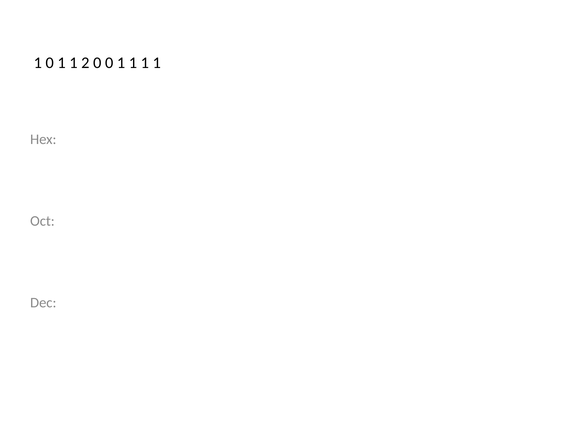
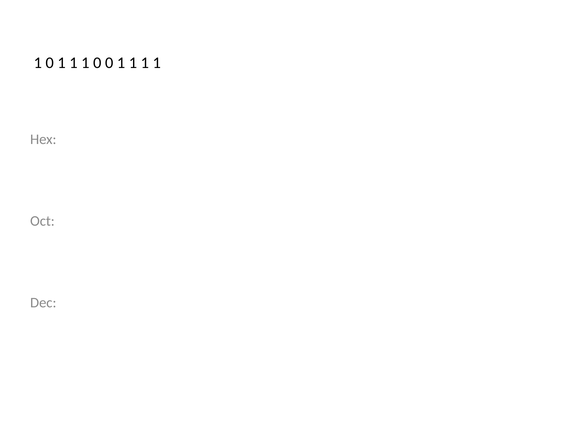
2: 2 -> 1 (85, 63)
